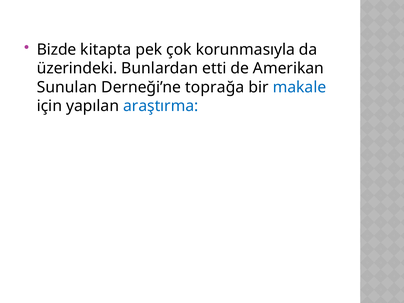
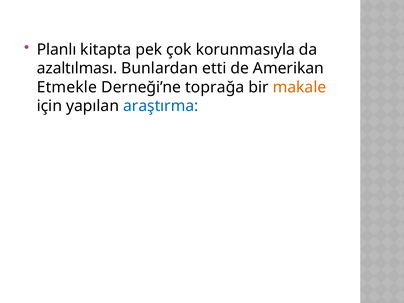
Bizde: Bizde -> Planlı (57, 49)
üzerindeki: üzerindeki -> azaltılması (77, 68)
Sunulan: Sunulan -> Etmekle (67, 87)
makale colour: blue -> orange (299, 87)
